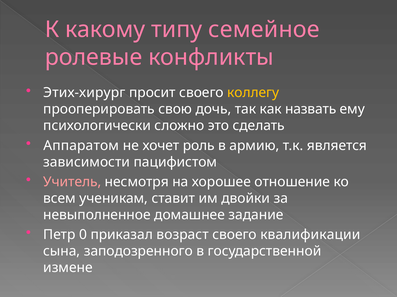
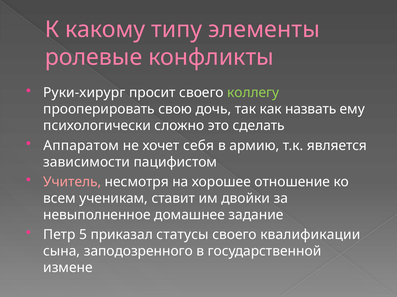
семейное: семейное -> элементы (264, 30)
Этих-хирург: Этих-хирург -> Руки-хирург (84, 93)
коллегу colour: yellow -> light green (253, 93)
роль: роль -> себя (199, 146)
0: 0 -> 5 (83, 235)
возраст: возраст -> статусы (183, 235)
